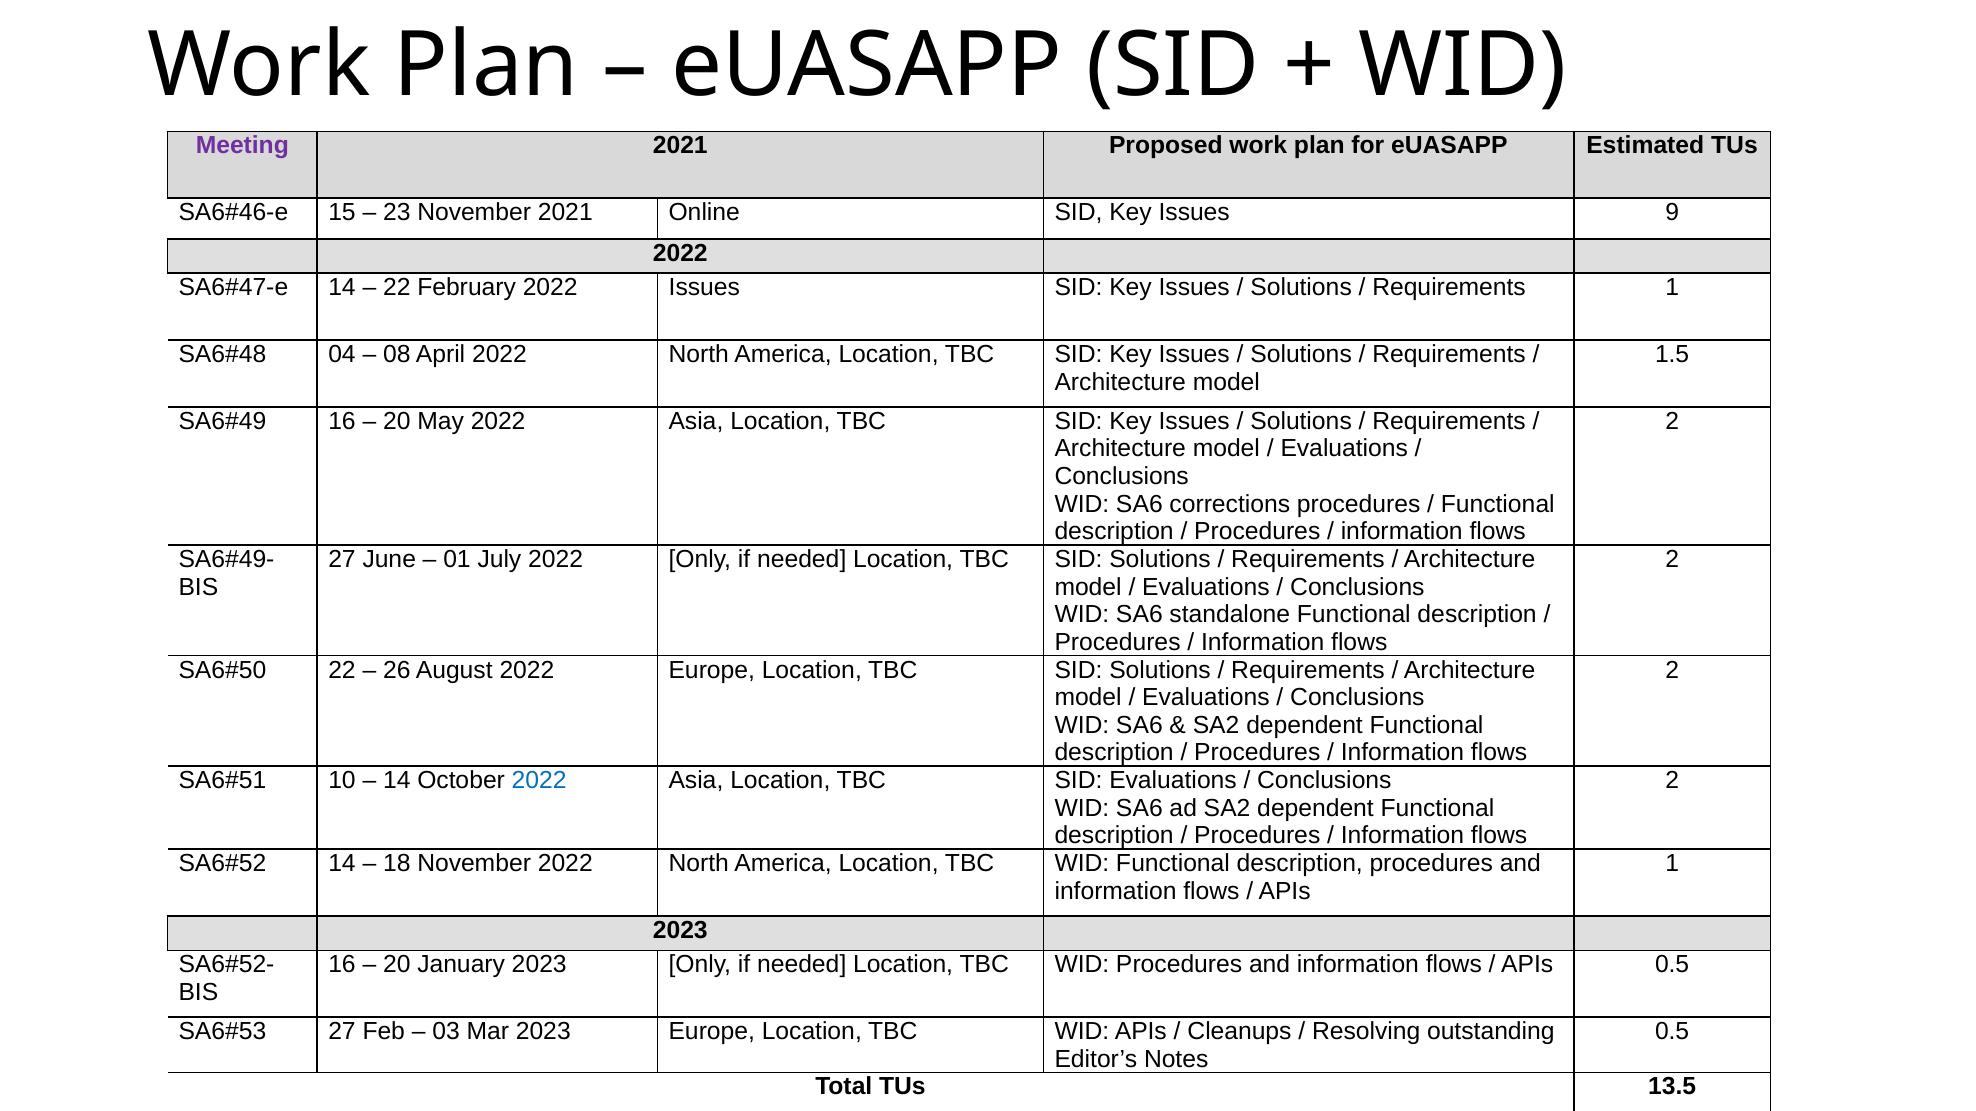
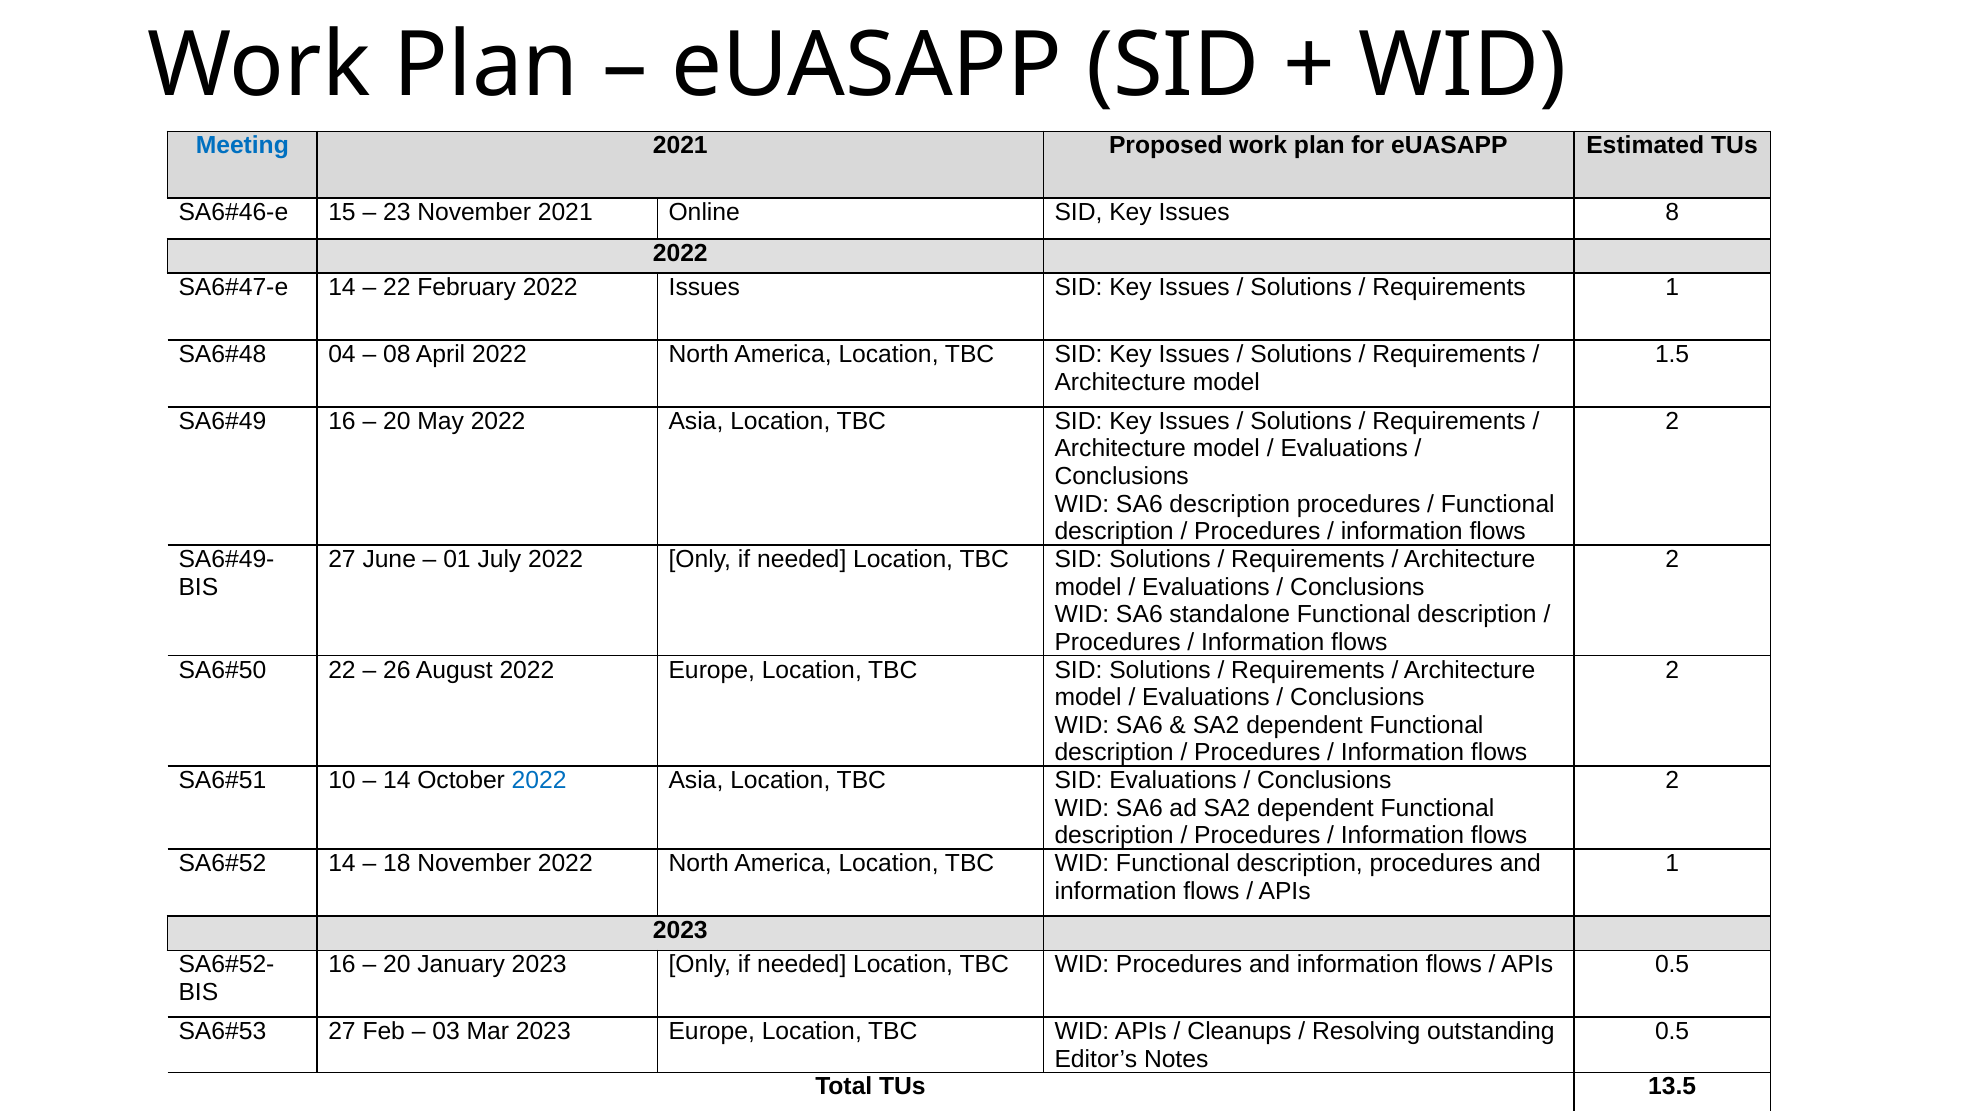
Meeting colour: purple -> blue (242, 146)
9: 9 -> 8 (1672, 213)
SA6 corrections: corrections -> description (1230, 504)
